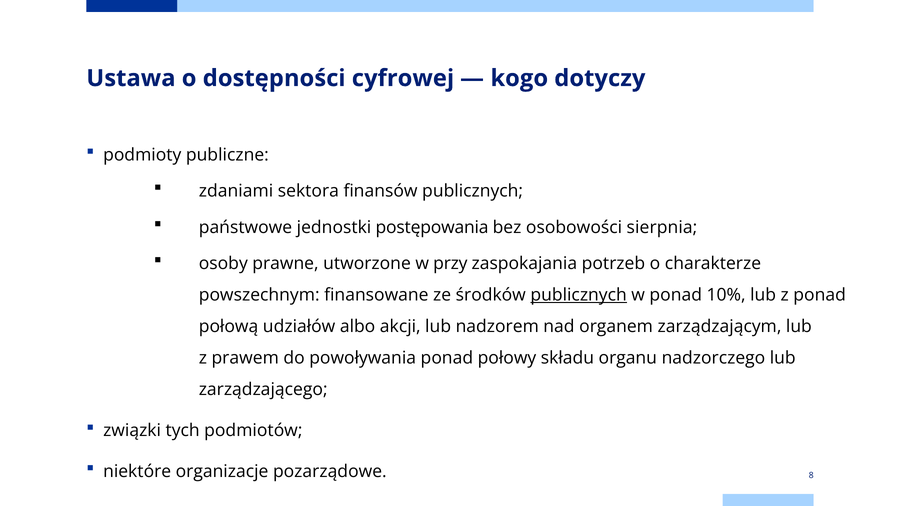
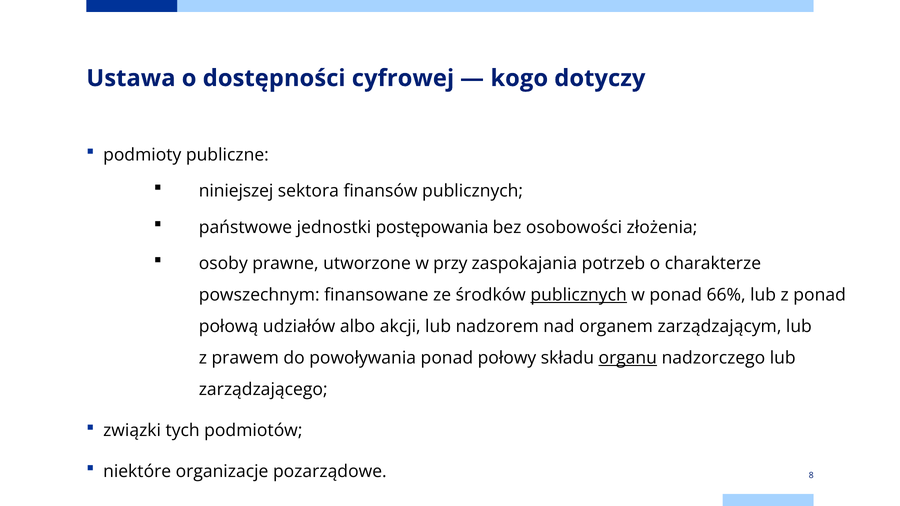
zdaniami: zdaniami -> niniejszej (236, 191)
sierpnia: sierpnia -> złożenia (662, 227)
10%: 10% -> 66% (726, 295)
organu underline: none -> present (628, 358)
